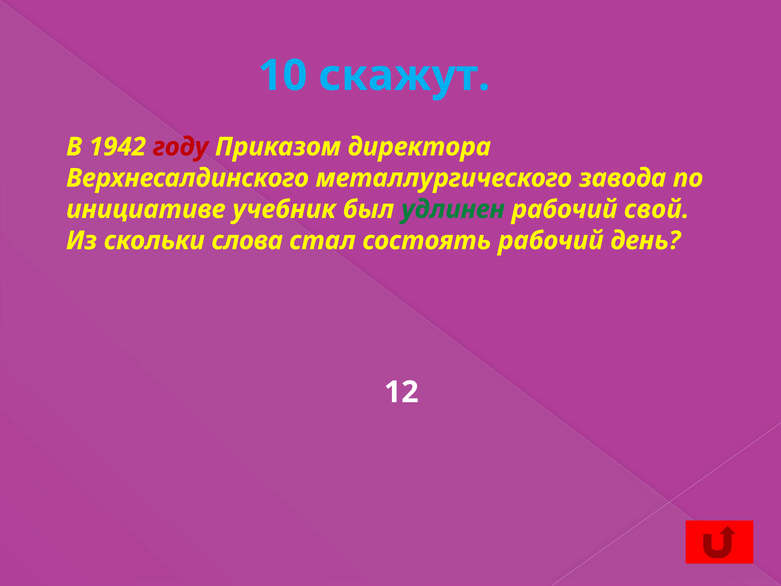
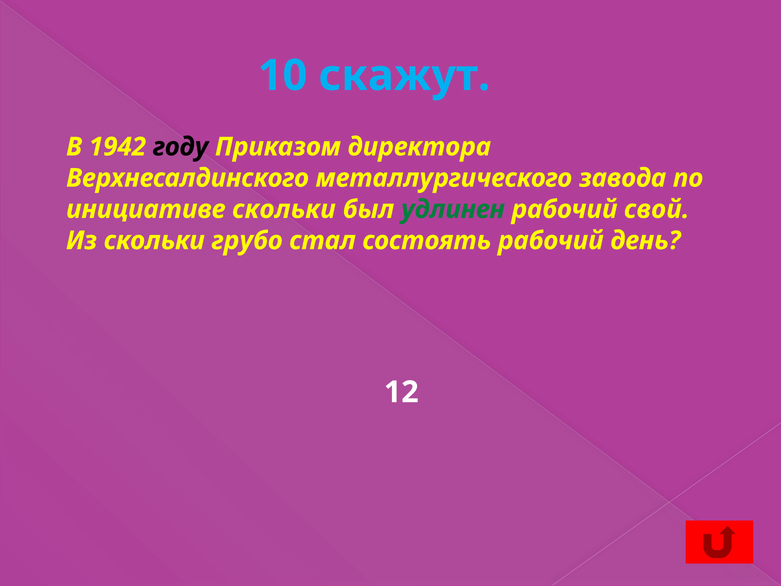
году colour: red -> black (181, 147)
инициативе учебник: учебник -> скольки (284, 209)
слова: слова -> грубо (247, 240)
